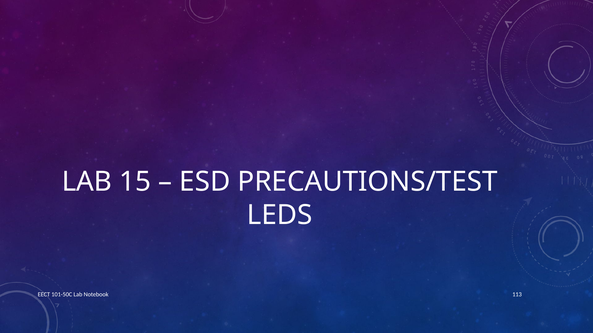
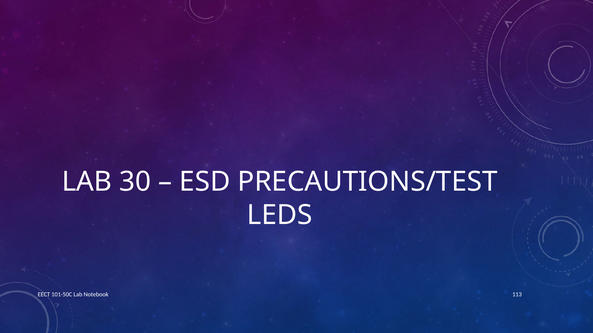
15: 15 -> 30 (135, 182)
